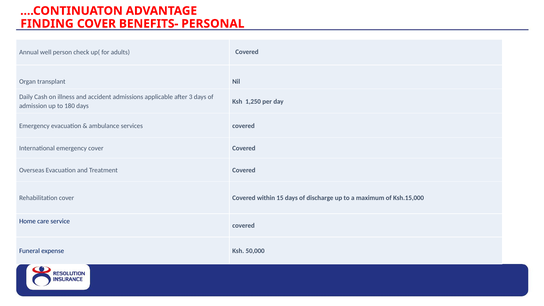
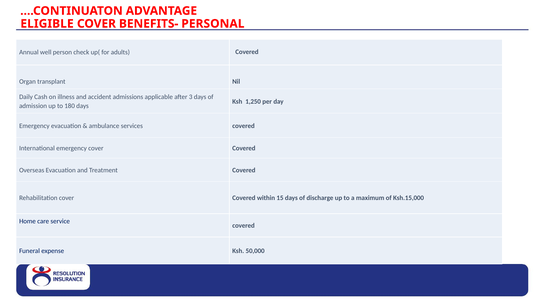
FINDING: FINDING -> ELIGIBLE (47, 24)
